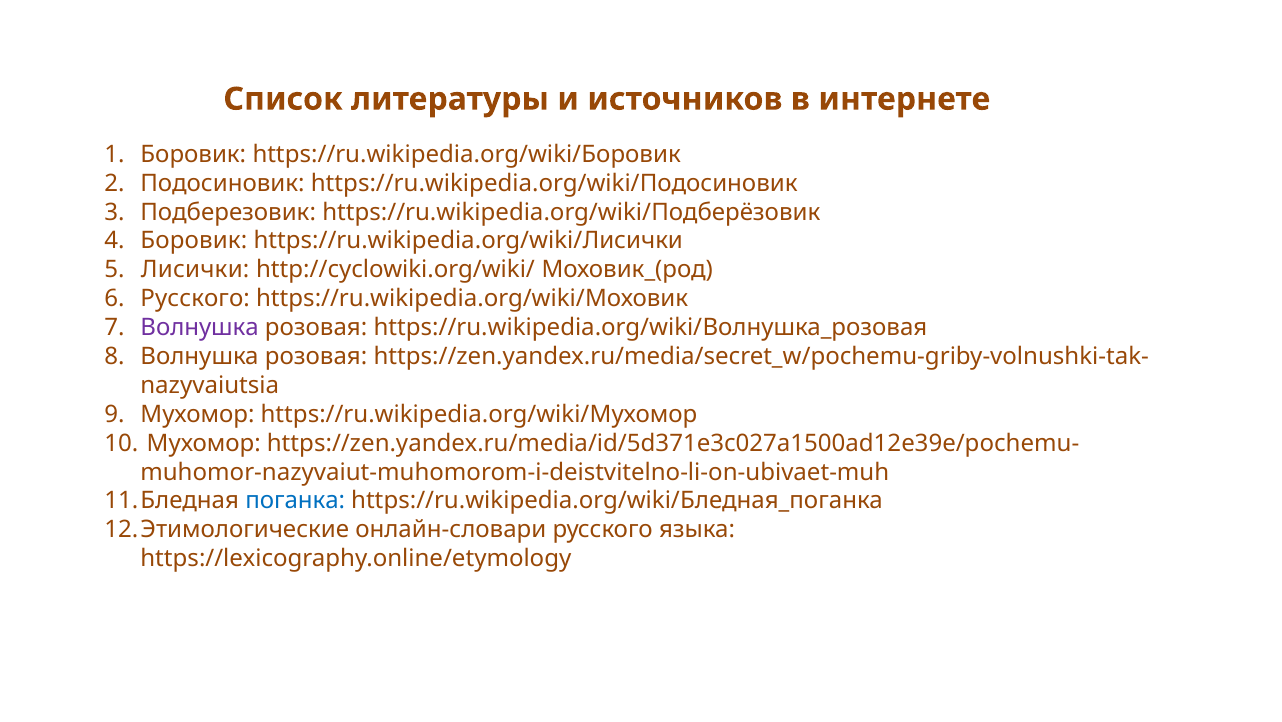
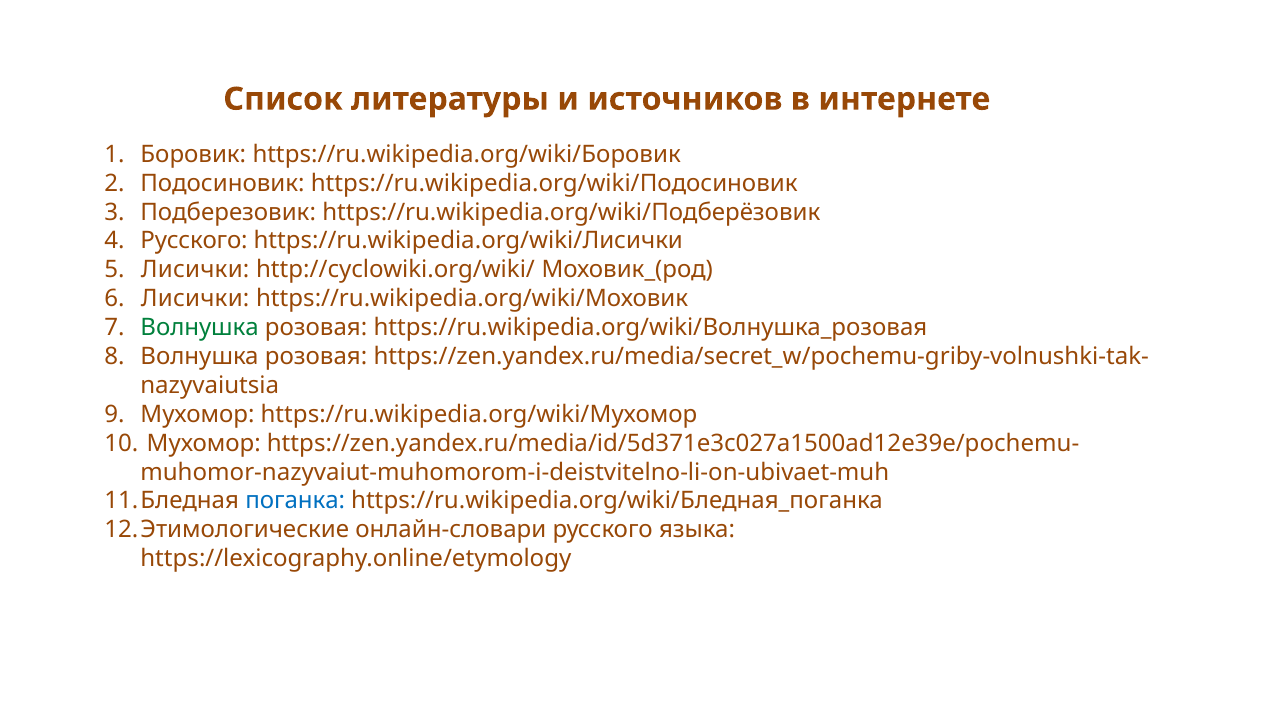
Боровик: Боровик -> Русского (194, 241)
Русского: Русского -> Лисички (195, 299)
Волнушка colour: purple -> green (200, 328)
